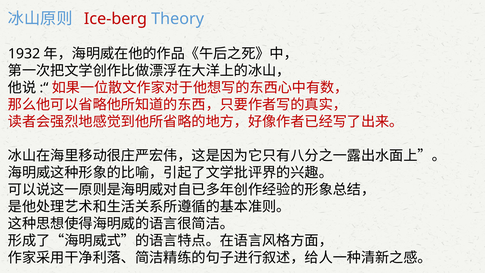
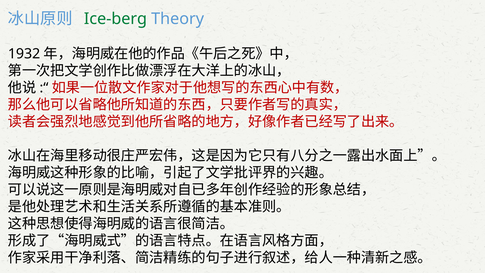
Ice-berg colour: red -> green (115, 19)
